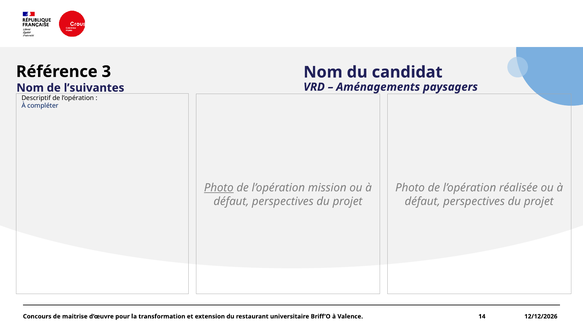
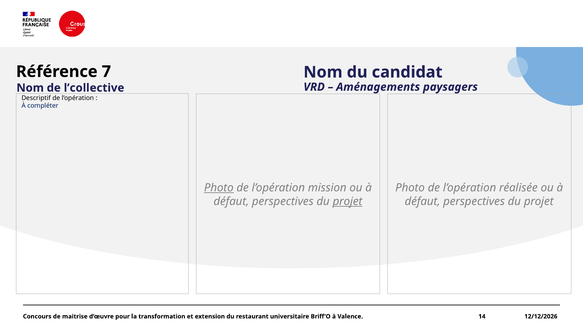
3: 3 -> 7 (106, 72)
l’suivantes: l’suivantes -> l’collective (94, 88)
projet underline: none -> present (348, 201)
